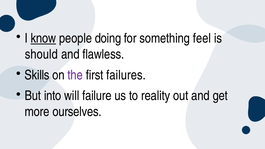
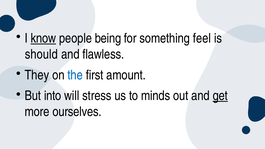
doing: doing -> being (108, 38)
Skills: Skills -> They (37, 75)
the colour: purple -> blue (75, 75)
failures: failures -> amount (126, 75)
failure: failure -> stress (97, 96)
reality: reality -> minds (156, 96)
get underline: none -> present (220, 96)
